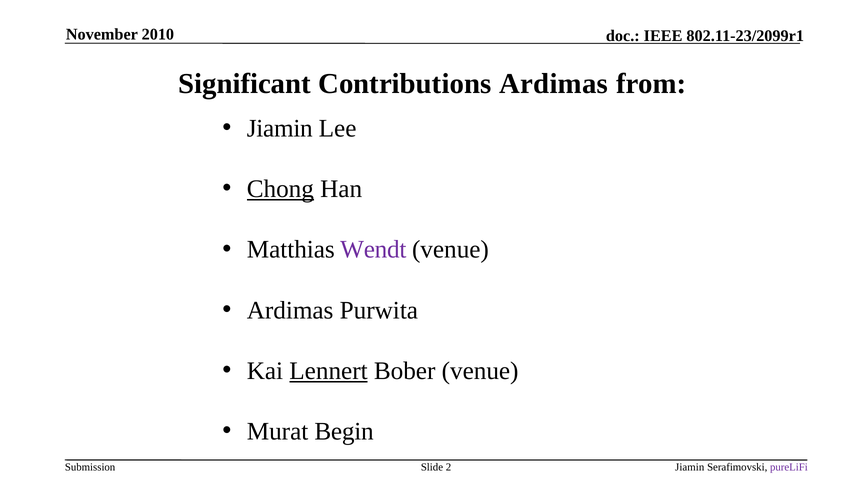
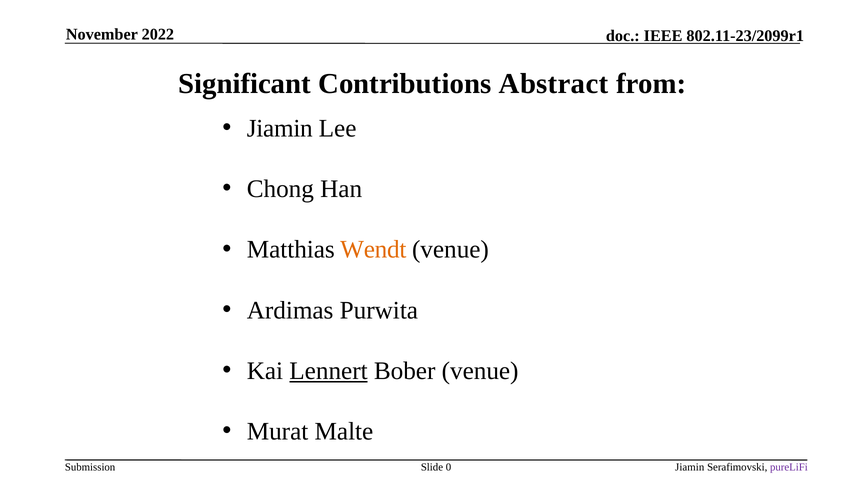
2010: 2010 -> 2022 (158, 34)
Contributions Ardimas: Ardimas -> Abstract (554, 83)
Chong underline: present -> none (280, 189)
Wendt colour: purple -> orange (373, 249)
Begin: Begin -> Malte (344, 431)
2: 2 -> 0 (448, 467)
